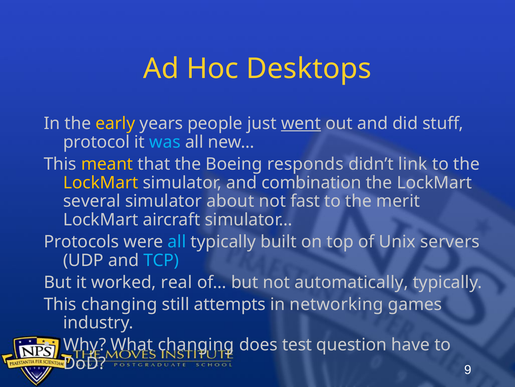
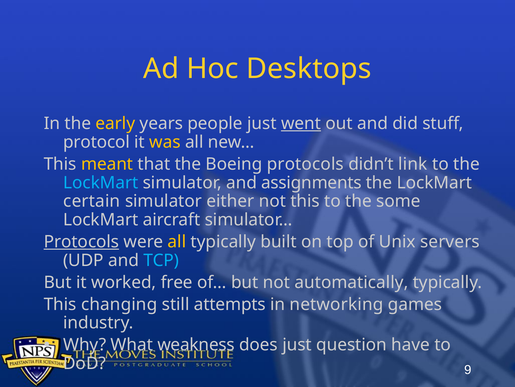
was colour: light blue -> yellow (165, 142)
Boeing responds: responds -> protocols (305, 164)
LockMart colour: yellow -> light blue (101, 182)
combination: combination -> assignments (311, 182)
several: several -> certain (92, 201)
about: about -> either (230, 201)
not fast: fast -> this (305, 201)
merit: merit -> some (398, 201)
Protocols underline: none -> present (81, 241)
all colour: light blue -> yellow (177, 241)
real: real -> free (177, 282)
What changing: changing -> weakness (196, 344)
does test: test -> just (297, 344)
